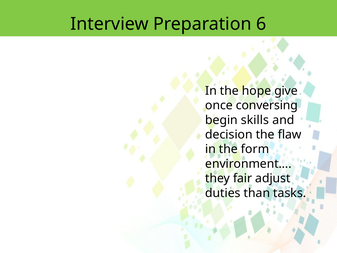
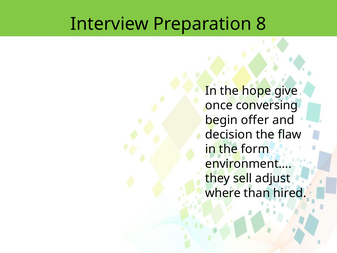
6: 6 -> 8 (261, 24)
skills: skills -> offer (255, 120)
fair: fair -> sell (243, 178)
duties: duties -> where (223, 193)
tasks: tasks -> hired (290, 193)
